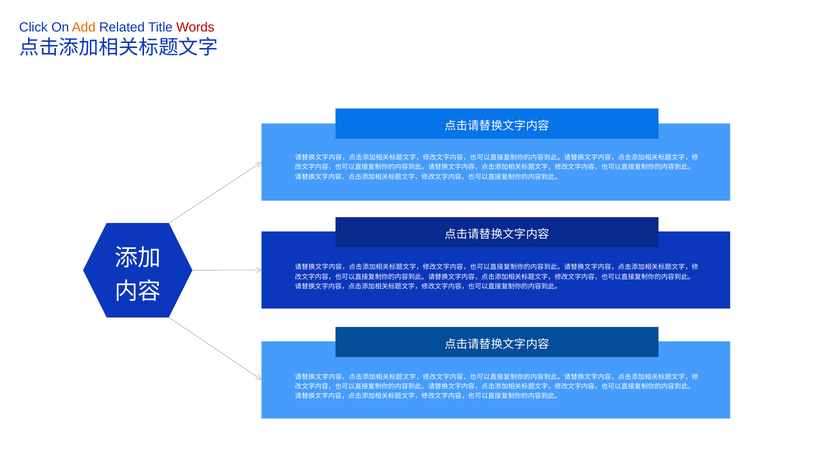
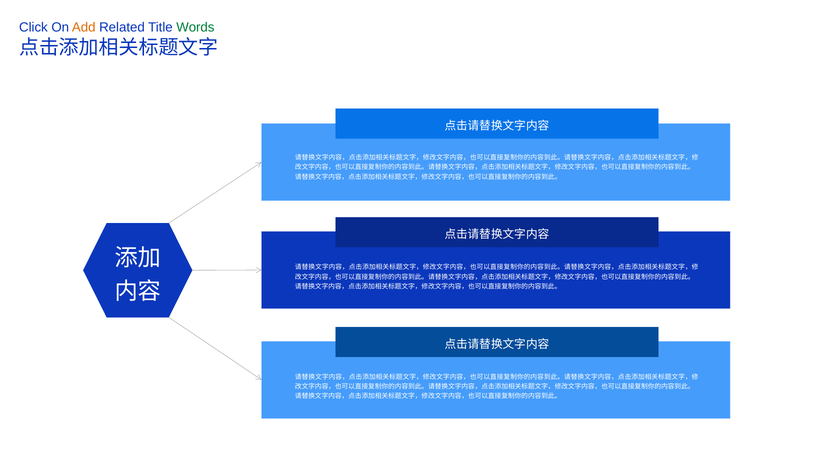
Words colour: red -> green (195, 27)
